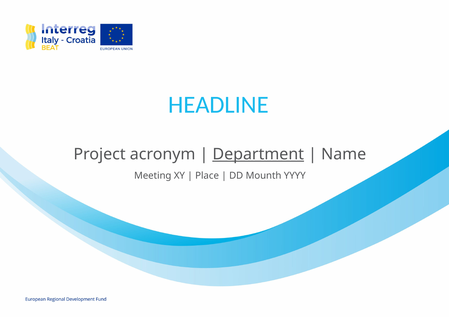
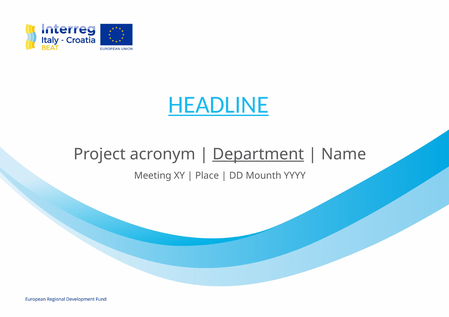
HEADLINE underline: none -> present (218, 105)
